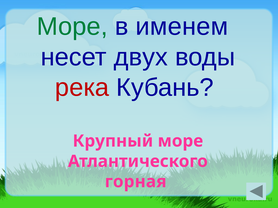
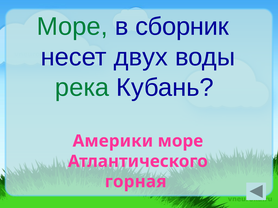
именем: именем -> сборник (182, 27)
река colour: red -> green (82, 88)
Крупный: Крупный -> Америки (113, 141)
